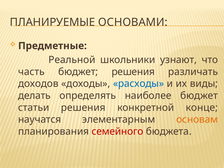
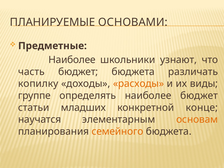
Реальной: Реальной -> Наиболее (72, 60)
бюджет решения: решения -> бюджета (133, 72)
доходов: доходов -> копилку (38, 84)
расходы colour: blue -> orange (139, 84)
делать: делать -> группе (34, 96)
статьи решения: решения -> младших (83, 108)
семейного colour: red -> orange (117, 131)
